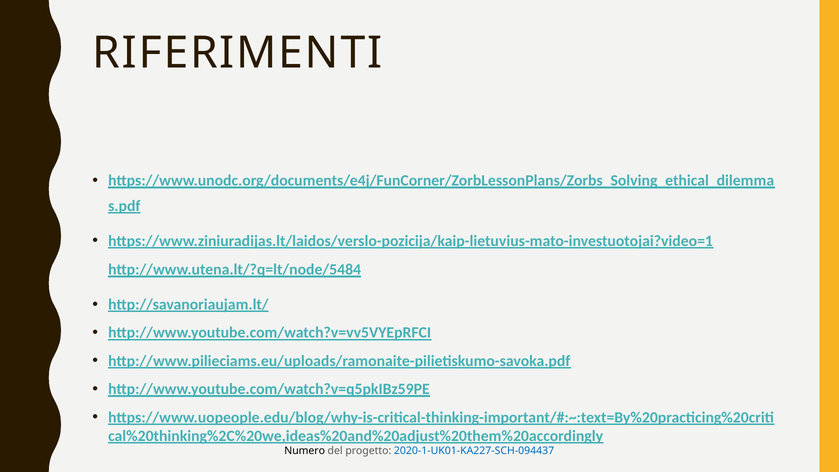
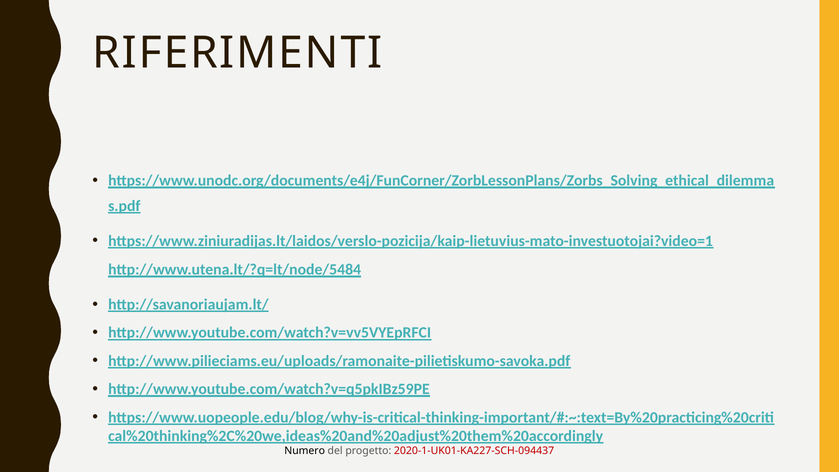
2020-1-UK01-KA227-SCH-094437 colour: blue -> red (474, 451)
